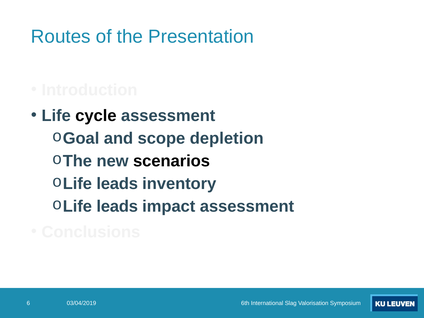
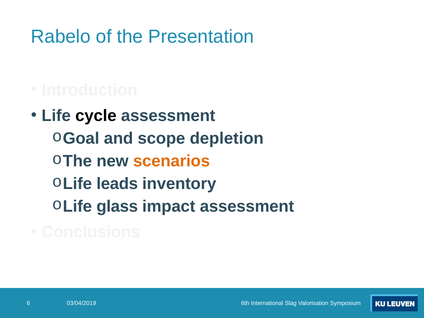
Routes: Routes -> Rabelo (61, 37)
scenarios colour: black -> orange (172, 161)
leads: leads -> glass (117, 206)
